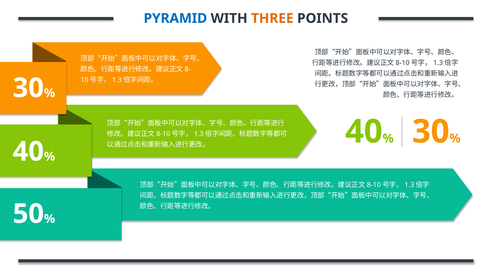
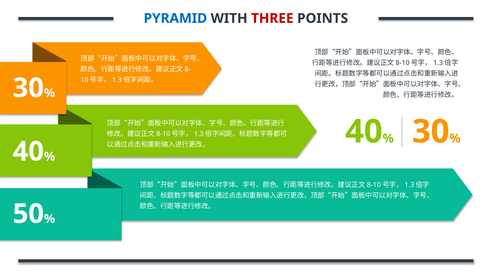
THREE colour: orange -> red (272, 18)
